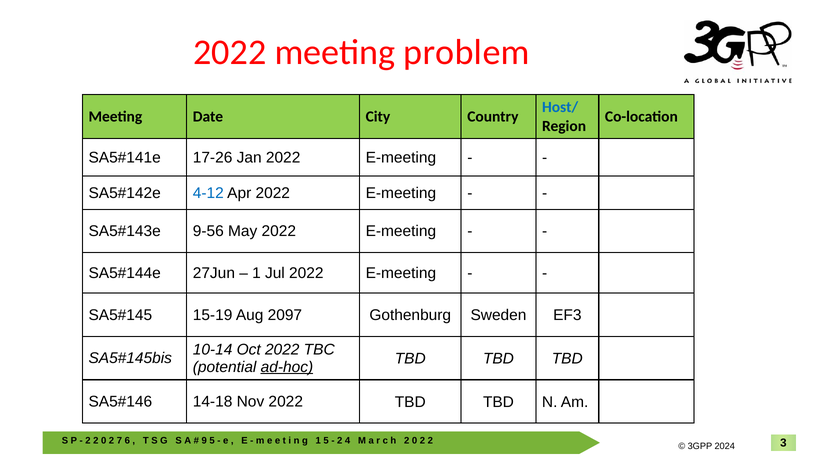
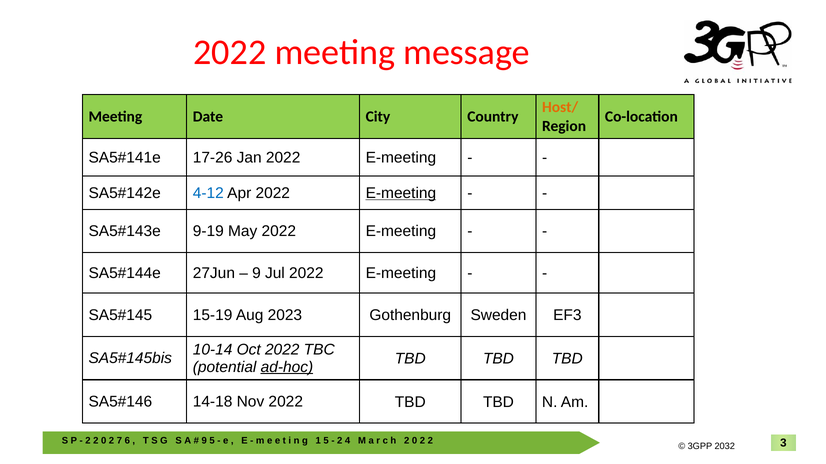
problem: problem -> message (467, 52)
Host/ colour: blue -> orange (560, 107)
E-meeting underline: none -> present (401, 193)
9-56: 9-56 -> 9-19 (208, 232)
1: 1 -> 9 (256, 273)
2097: 2097 -> 2023 (285, 315)
2024: 2024 -> 2032 (725, 447)
